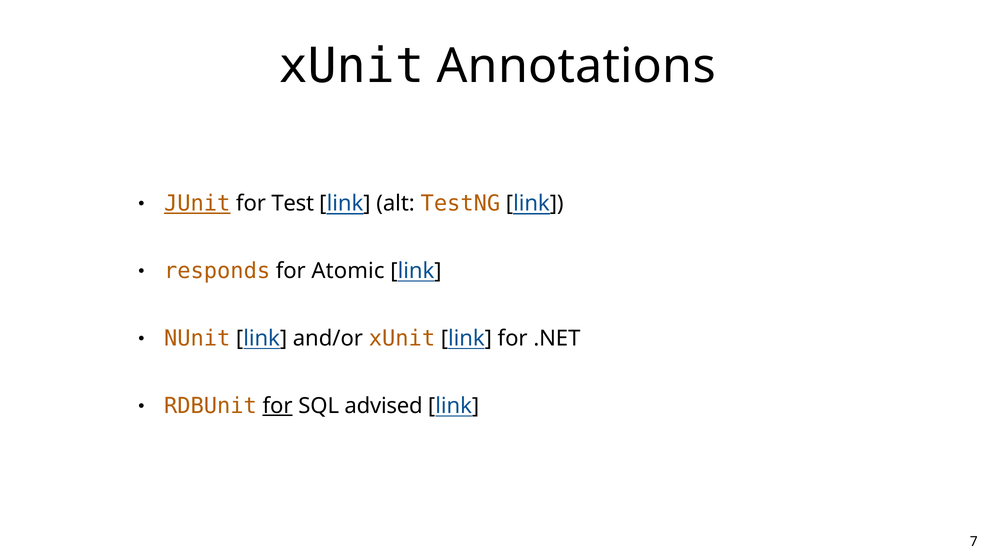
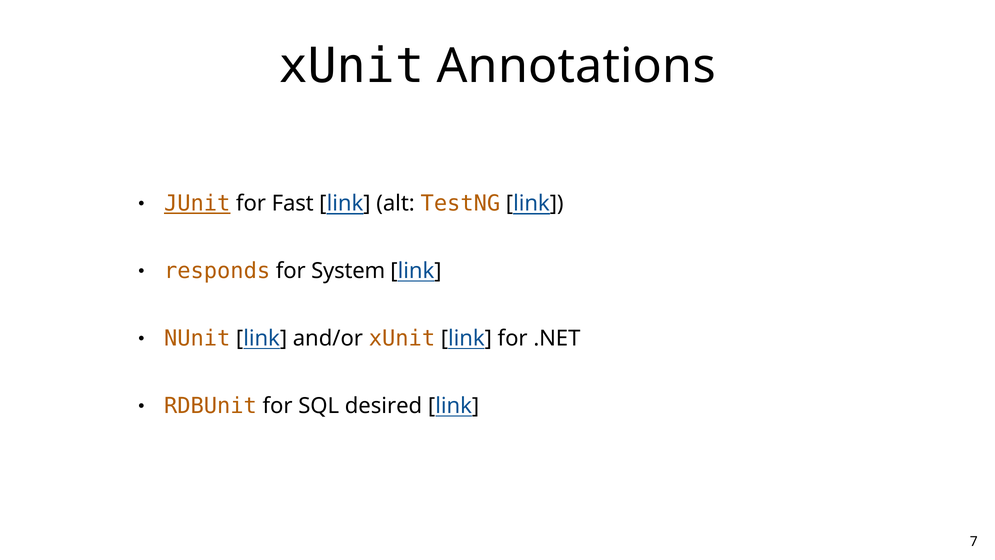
Test: Test -> Fast (293, 204)
Atomic: Atomic -> System (348, 271)
for underline: present -> none (278, 406)
advised: advised -> desired (383, 406)
